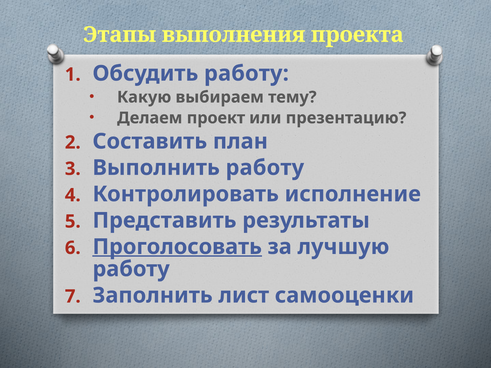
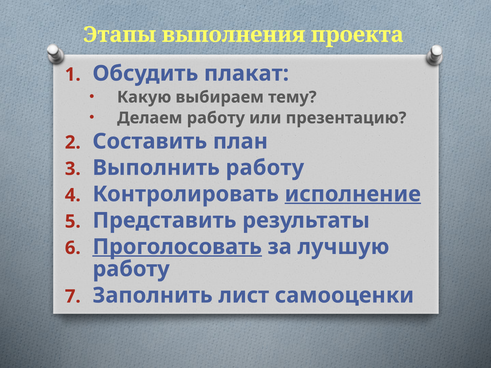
Обсудить работу: работу -> плакат (246, 73)
Делаем проект: проект -> работу (216, 118)
исполнение underline: none -> present (353, 194)
